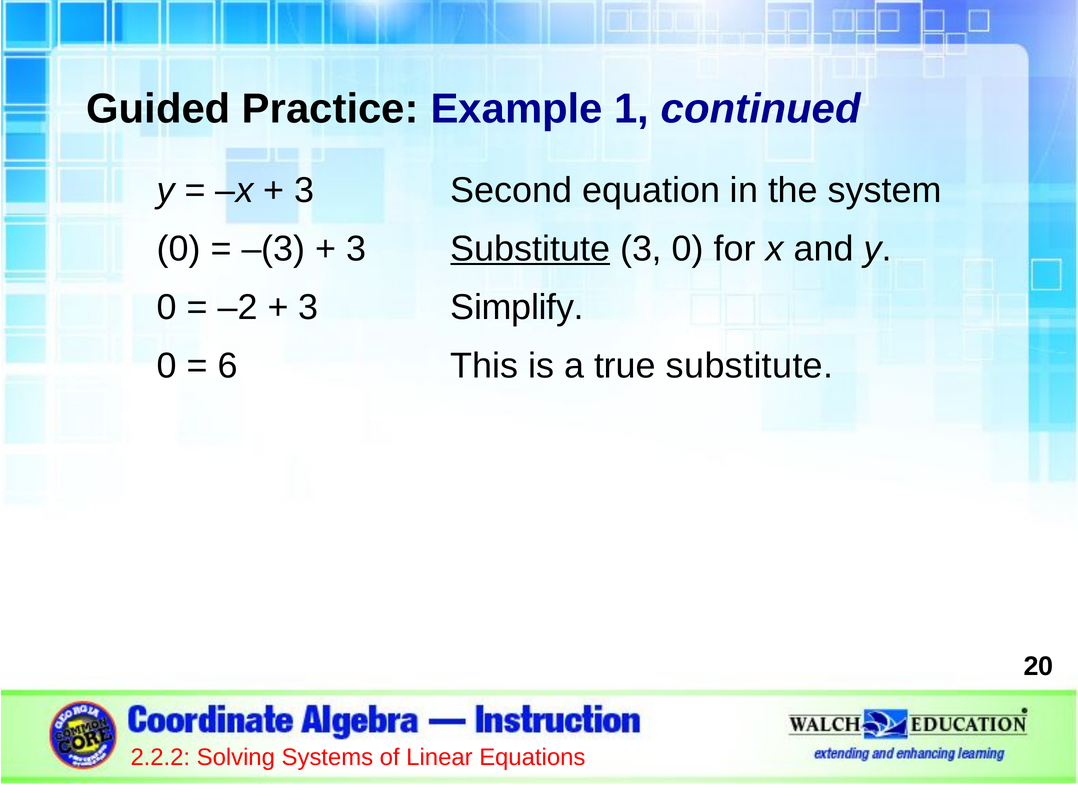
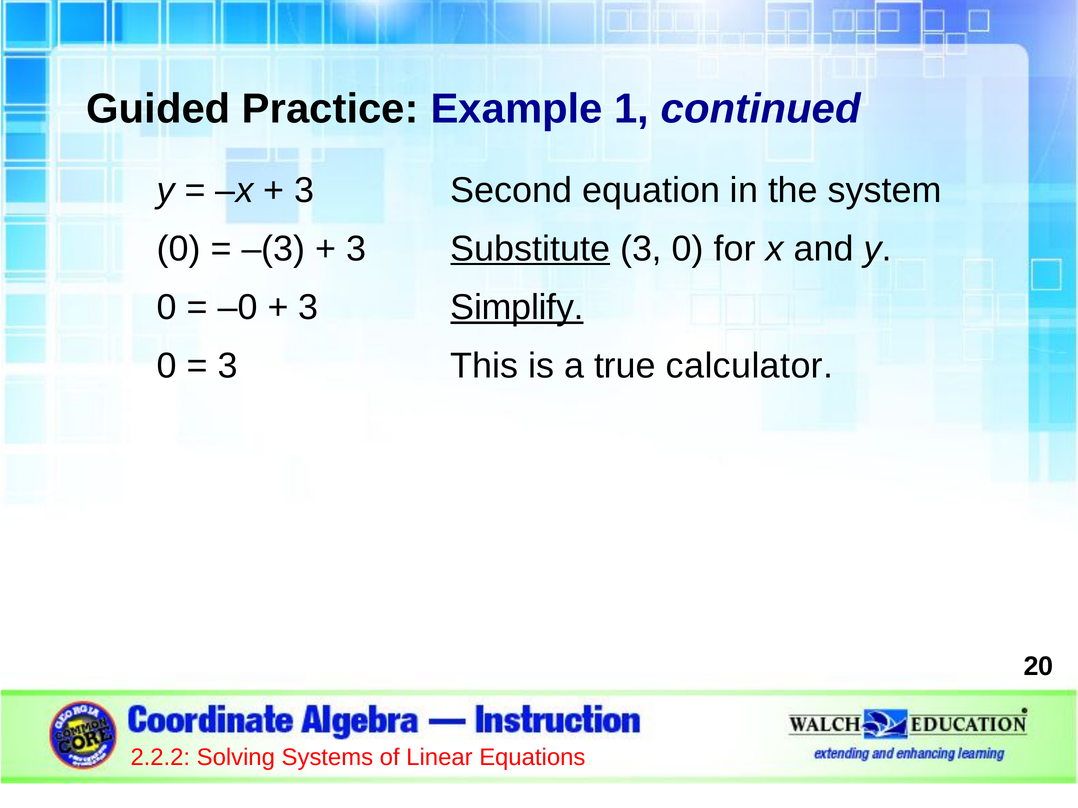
–2: –2 -> –0 (238, 307)
Simplify underline: none -> present (517, 307)
6: 6 -> 3 (228, 366)
true substitute: substitute -> calculator (750, 366)
